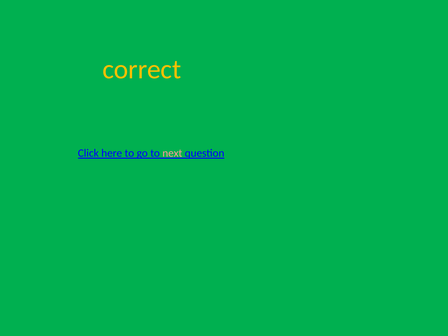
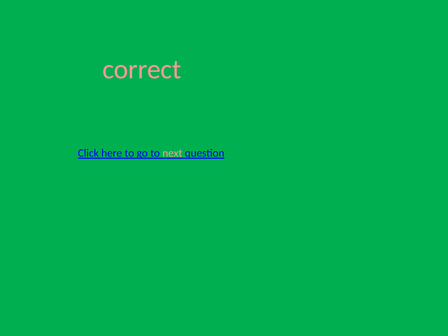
correct colour: yellow -> pink (142, 70)
